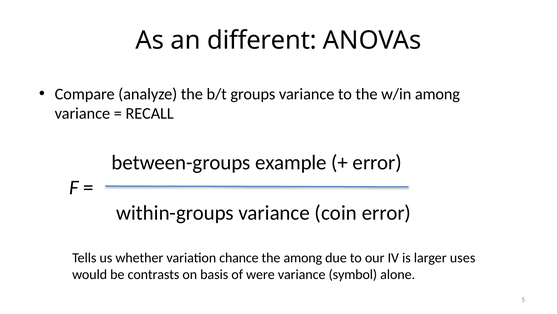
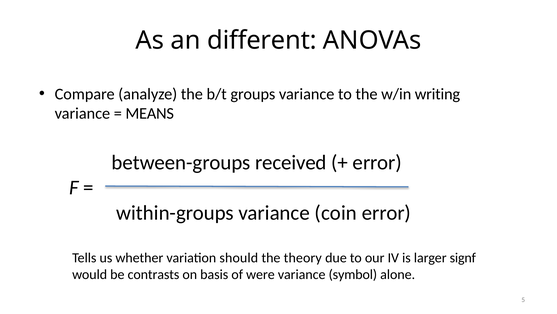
w/in among: among -> writing (437, 94)
RECALL: RECALL -> MEANS (150, 113)
example: example -> received (291, 162)
chance: chance -> should (239, 257)
the among: among -> theory (303, 257)
uses: uses -> signf (463, 257)
